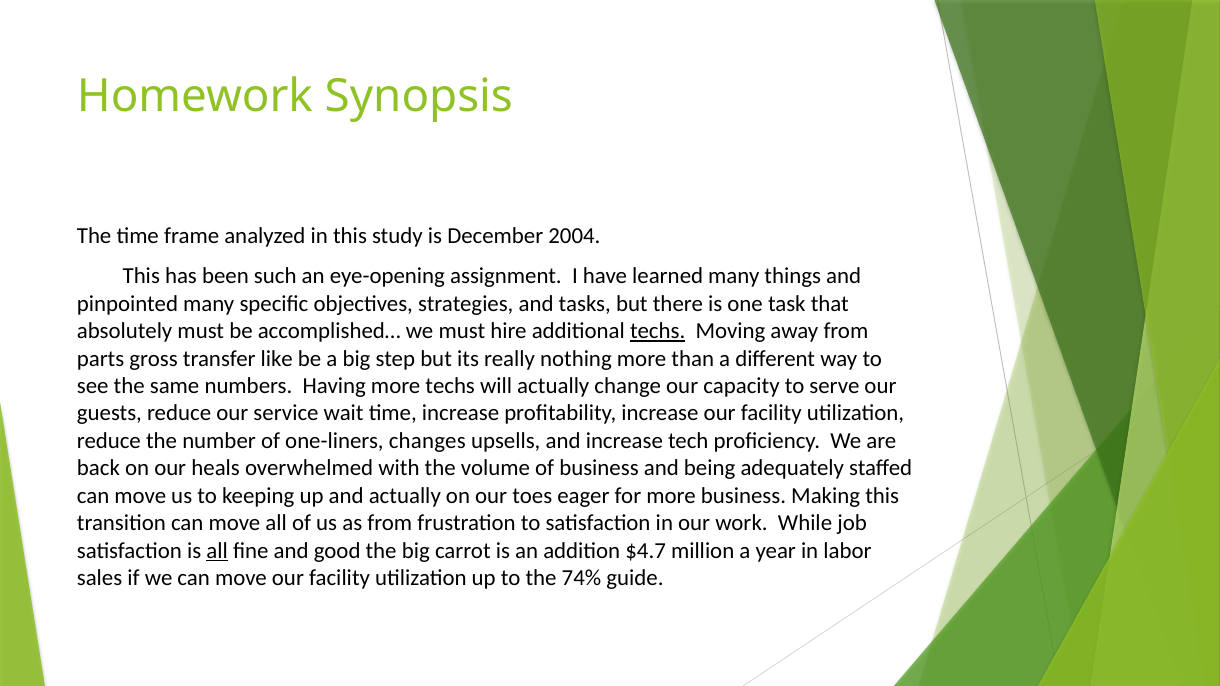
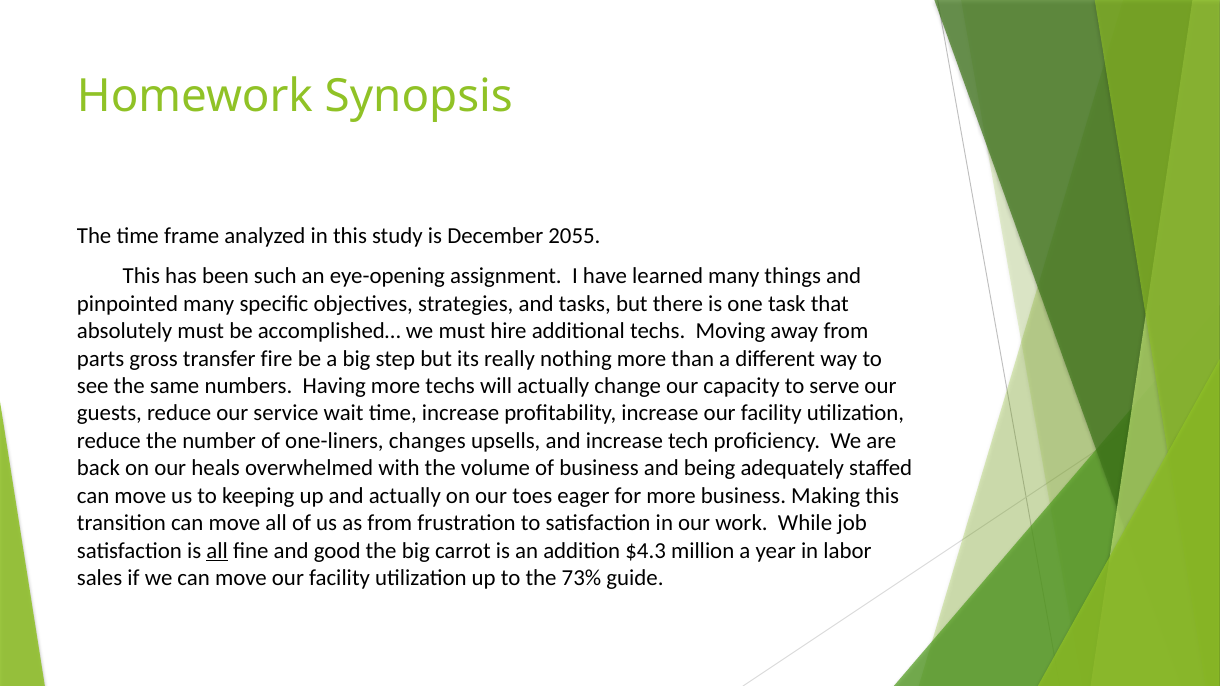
2004: 2004 -> 2055 (574, 236)
techs underline: present -> none (658, 331)
like: like -> fire (277, 359)
$4.7: $4.7 -> $4.3 (646, 551)
74%: 74% -> 73% (581, 578)
